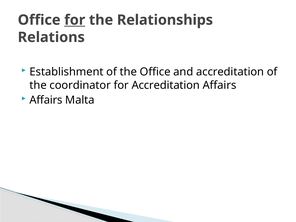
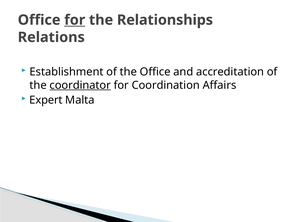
coordinator underline: none -> present (80, 85)
for Accreditation: Accreditation -> Coordination (166, 85)
Affairs: Affairs -> Expert (46, 100)
